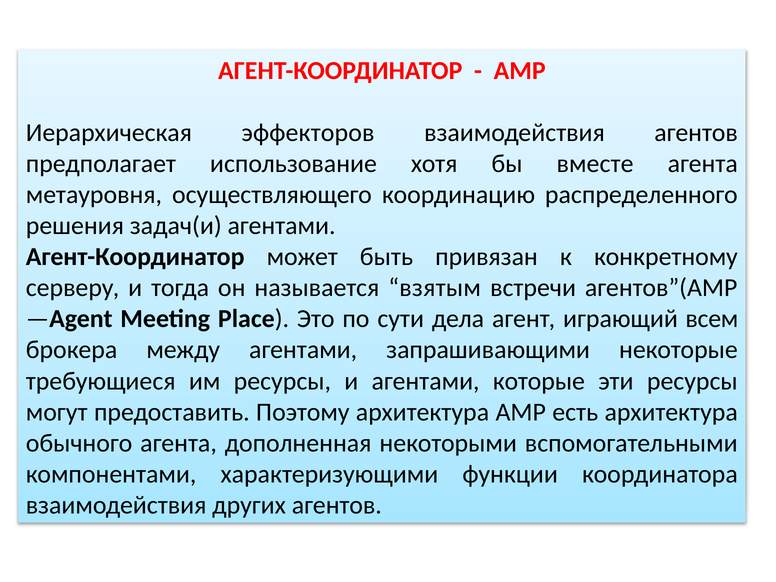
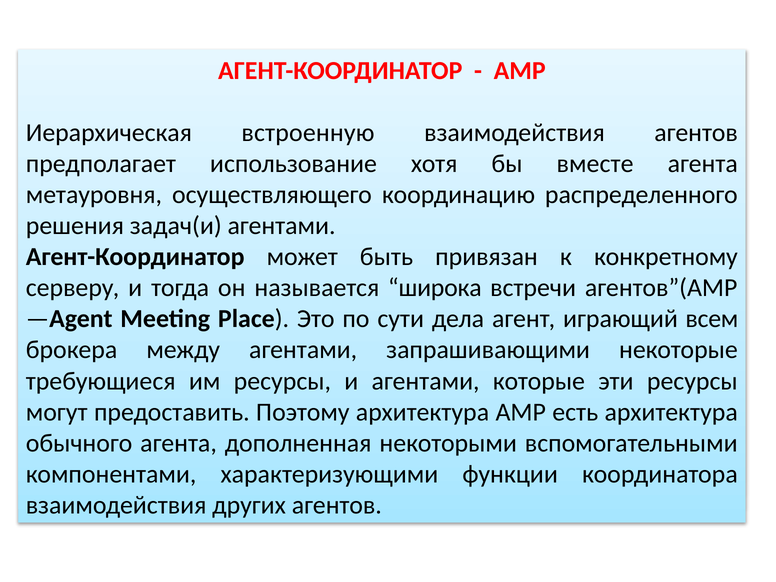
эффекторов: эффекторов -> встроенную (308, 133)
взятым: взятым -> широка (435, 288)
